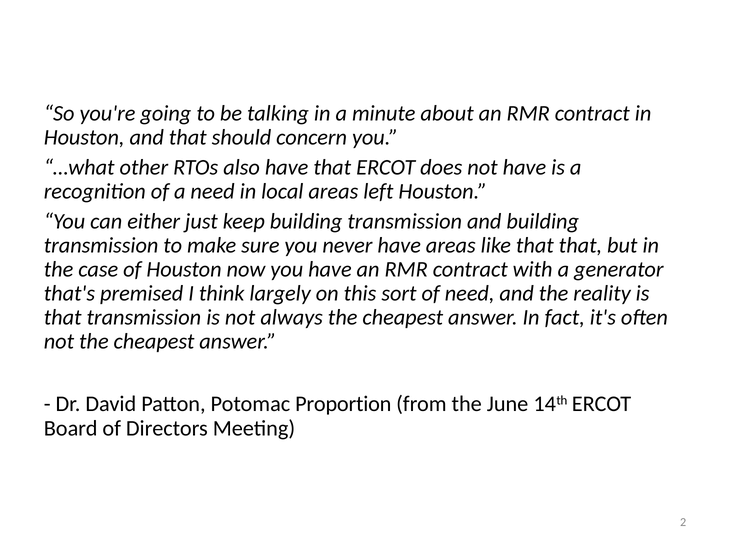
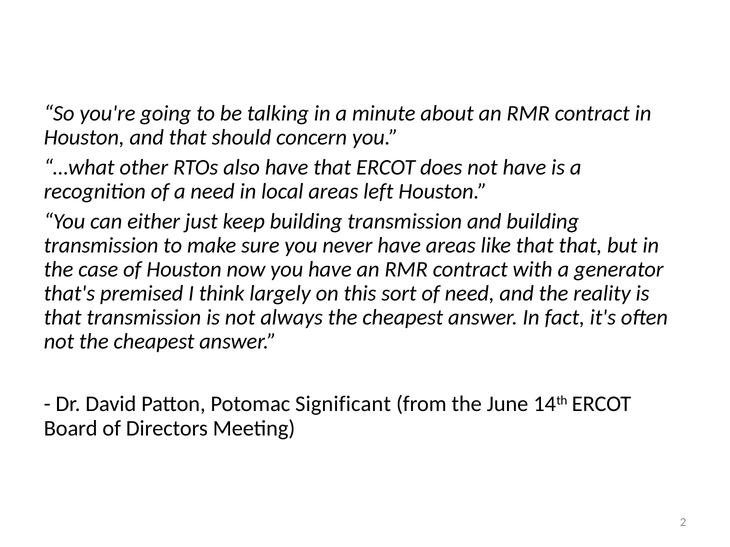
Proportion: Proportion -> Significant (343, 404)
